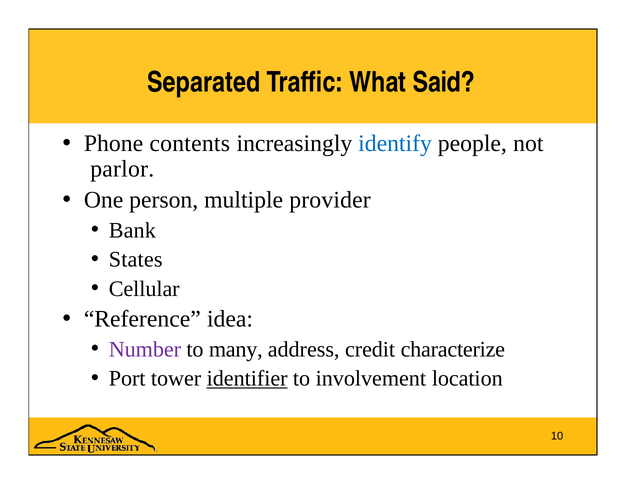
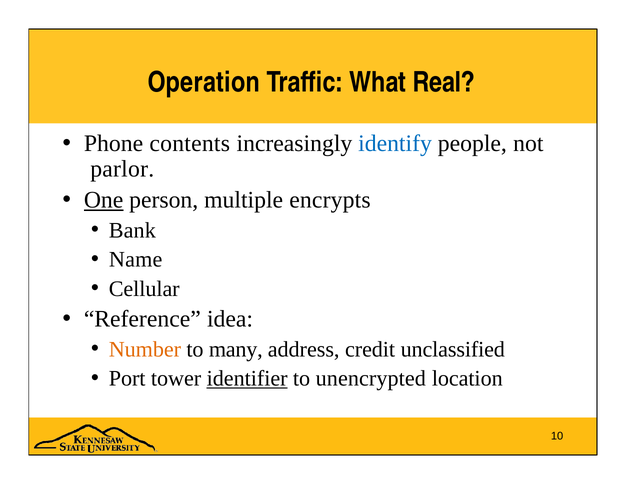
Separated: Separated -> Operation (204, 83)
Said: Said -> Real (444, 83)
One underline: none -> present (104, 200)
provider: provider -> encrypts (330, 200)
States: States -> Name (136, 259)
Number colour: purple -> orange (145, 349)
characterize: characterize -> unclassified (453, 349)
involvement: involvement -> unencrypted (371, 378)
